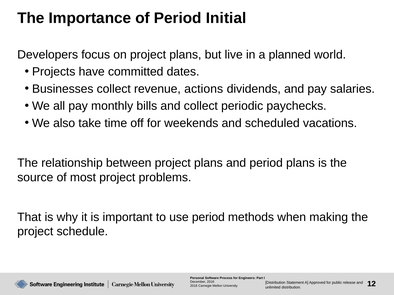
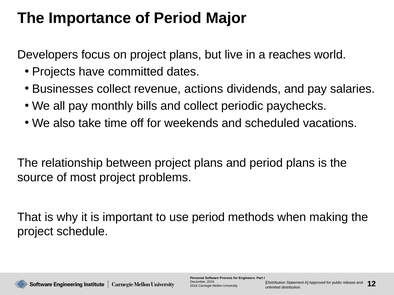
Initial: Initial -> Major (226, 18)
planned: planned -> reaches (290, 55)
